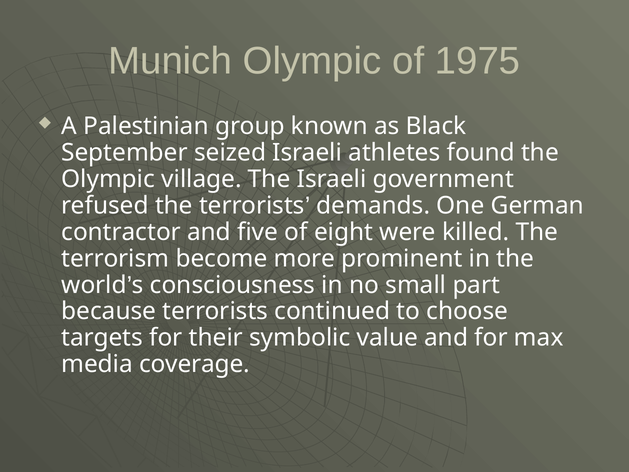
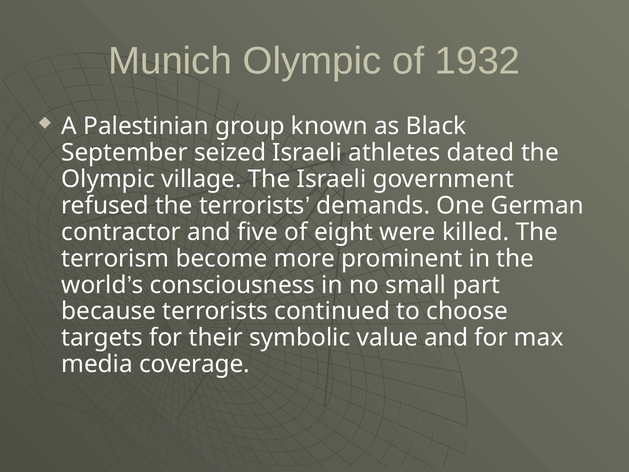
1975: 1975 -> 1932 (478, 61)
found: found -> dated (481, 153)
